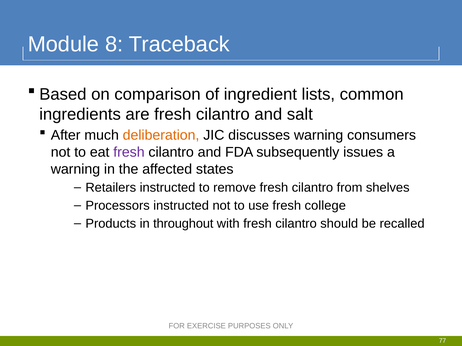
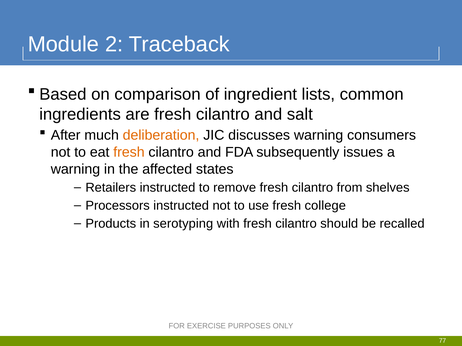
8: 8 -> 2 (114, 44)
fresh colour: purple -> orange (129, 152)
throughout: throughout -> serotyping (183, 224)
